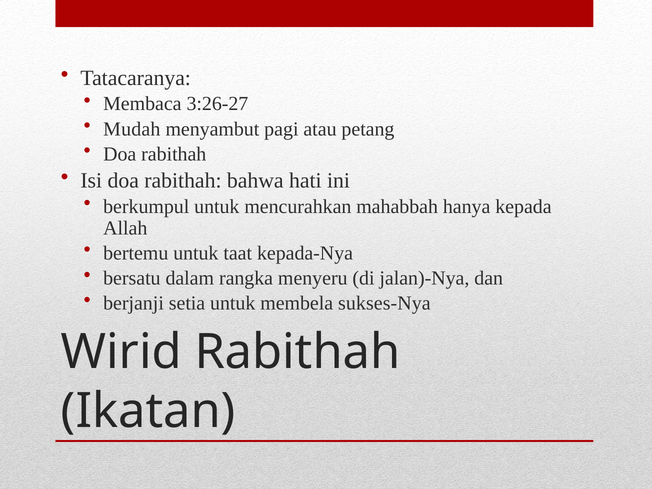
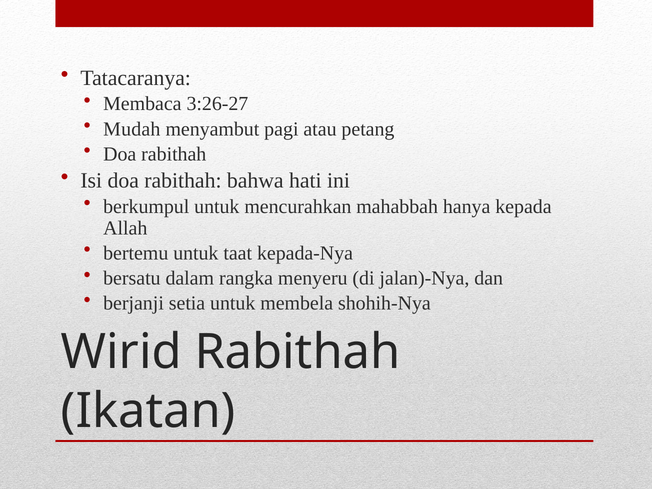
sukses-Nya: sukses-Nya -> shohih-Nya (384, 303)
